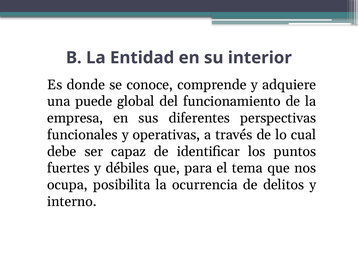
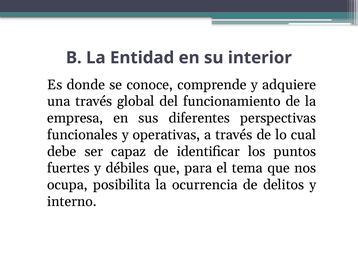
una puede: puede -> través (94, 102)
